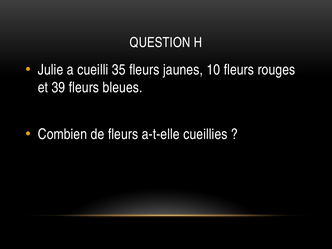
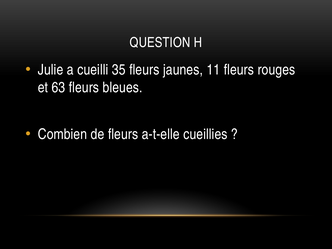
10: 10 -> 11 (213, 70)
39: 39 -> 63 (58, 87)
